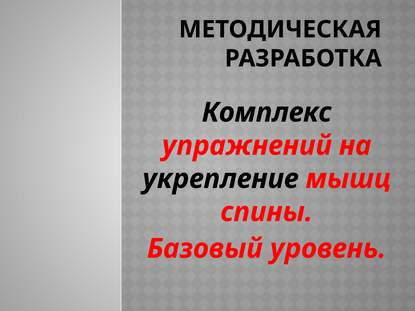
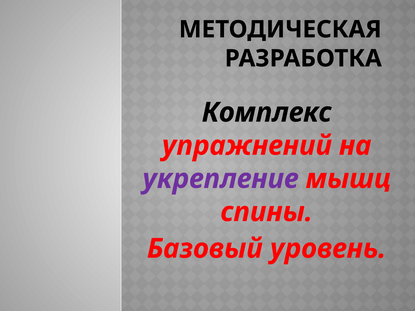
укрепление colour: black -> purple (220, 179)
